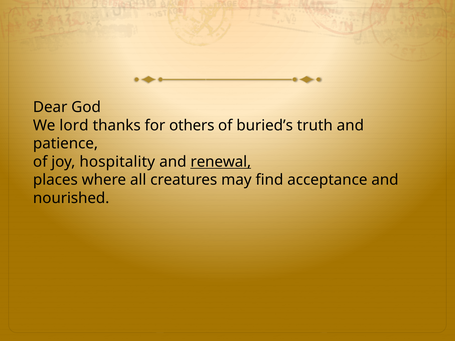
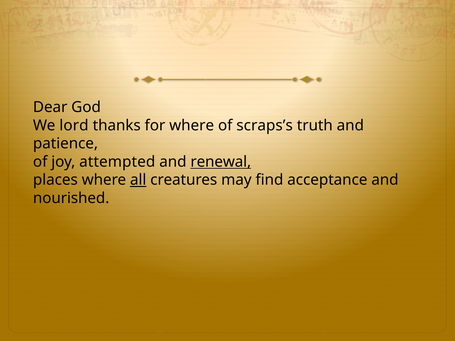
for others: others -> where (192, 125)
buried’s: buried’s -> scraps’s (265, 125)
hospitality: hospitality -> attempted (117, 162)
all underline: none -> present (138, 180)
